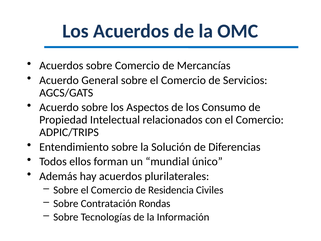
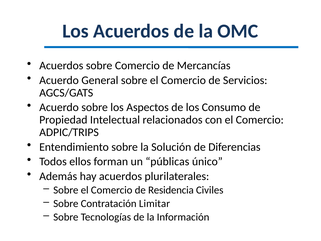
mundial: mundial -> públicas (167, 161)
Rondas: Rondas -> Limitar (154, 203)
